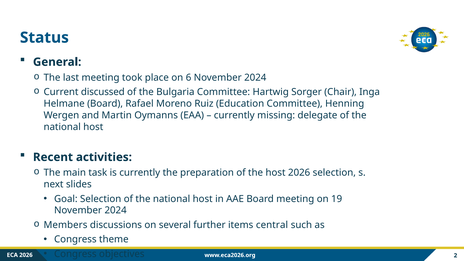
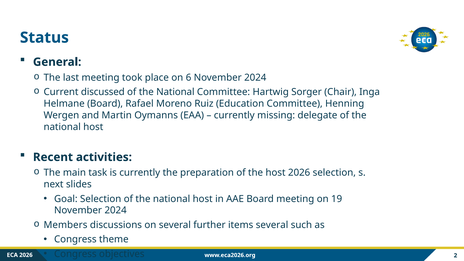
Bulgaria: Bulgaria -> National (175, 92)
items central: central -> several (272, 225)
